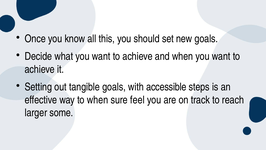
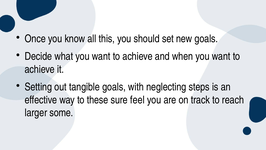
accessible: accessible -> neglecting (166, 87)
to when: when -> these (98, 100)
